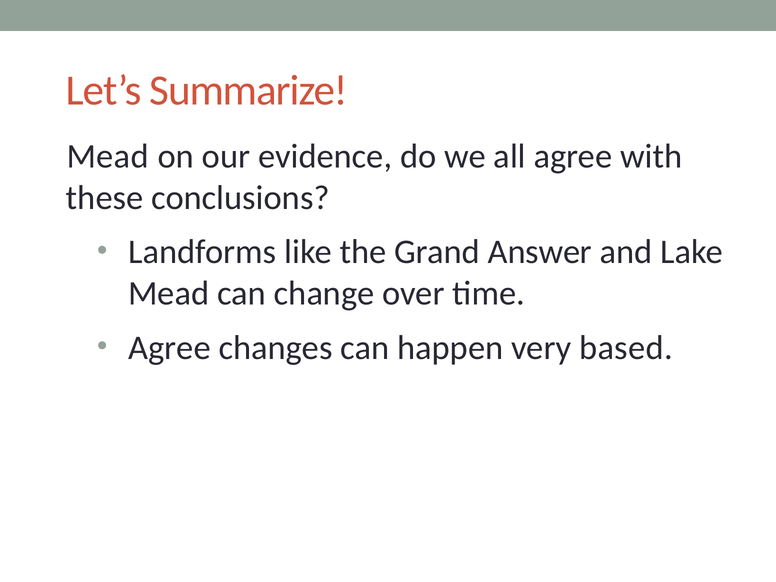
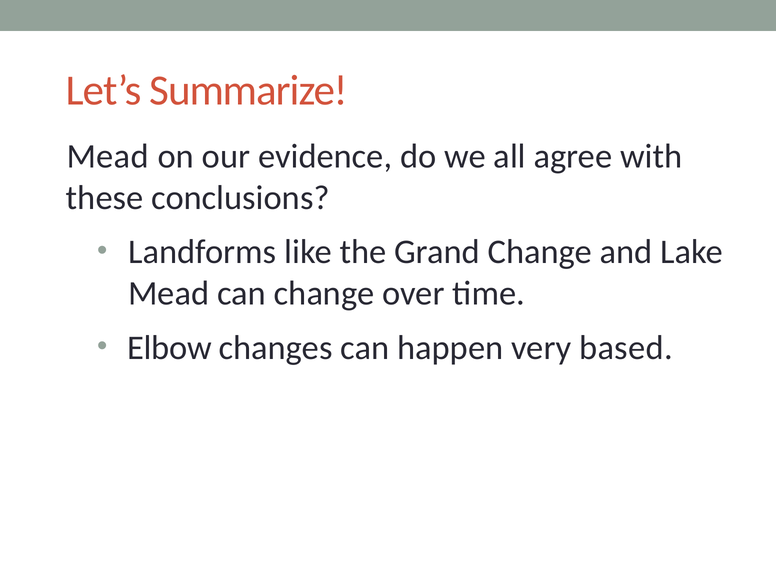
Grand Answer: Answer -> Change (540, 252)
Agree: Agree -> Elbow (170, 348)
